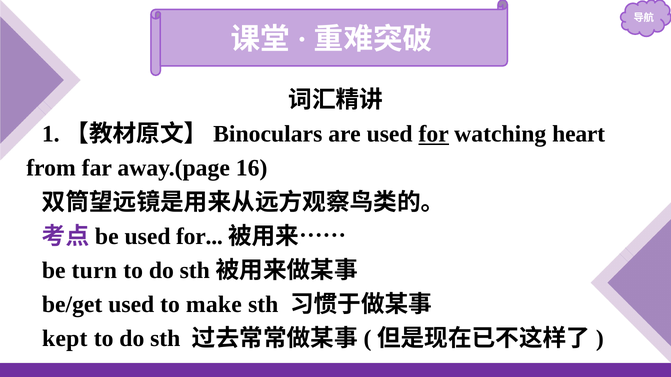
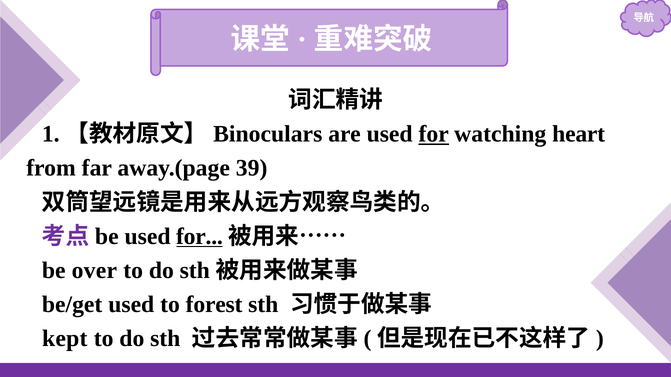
16: 16 -> 39 (252, 168)
for underline: none -> present (199, 237)
turn: turn -> over (94, 271)
make: make -> forest (214, 305)
